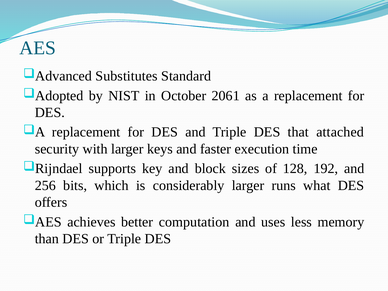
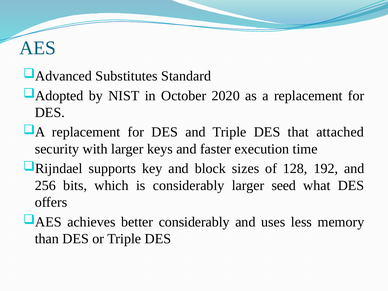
2061: 2061 -> 2020 (226, 96)
runs: runs -> seed (284, 185)
better computation: computation -> considerably (194, 222)
